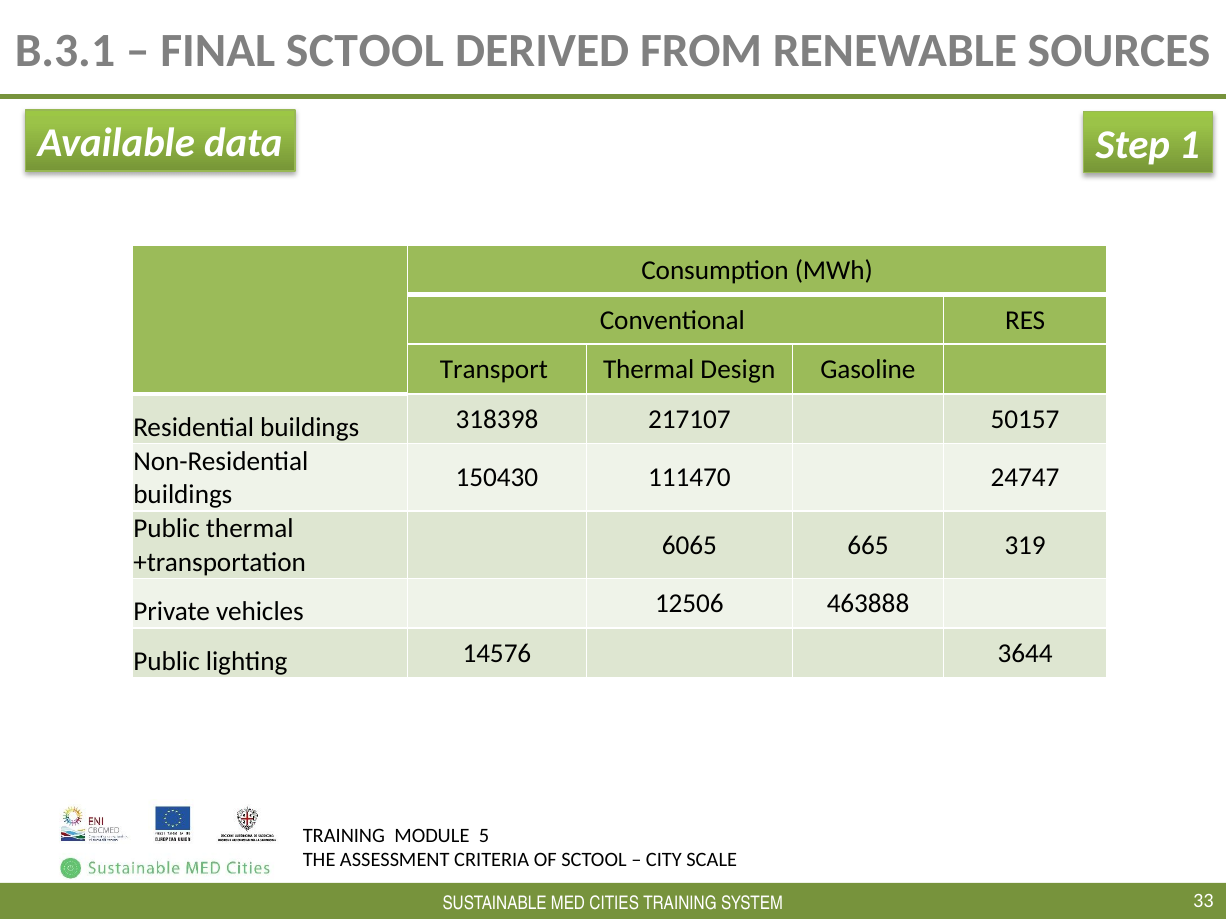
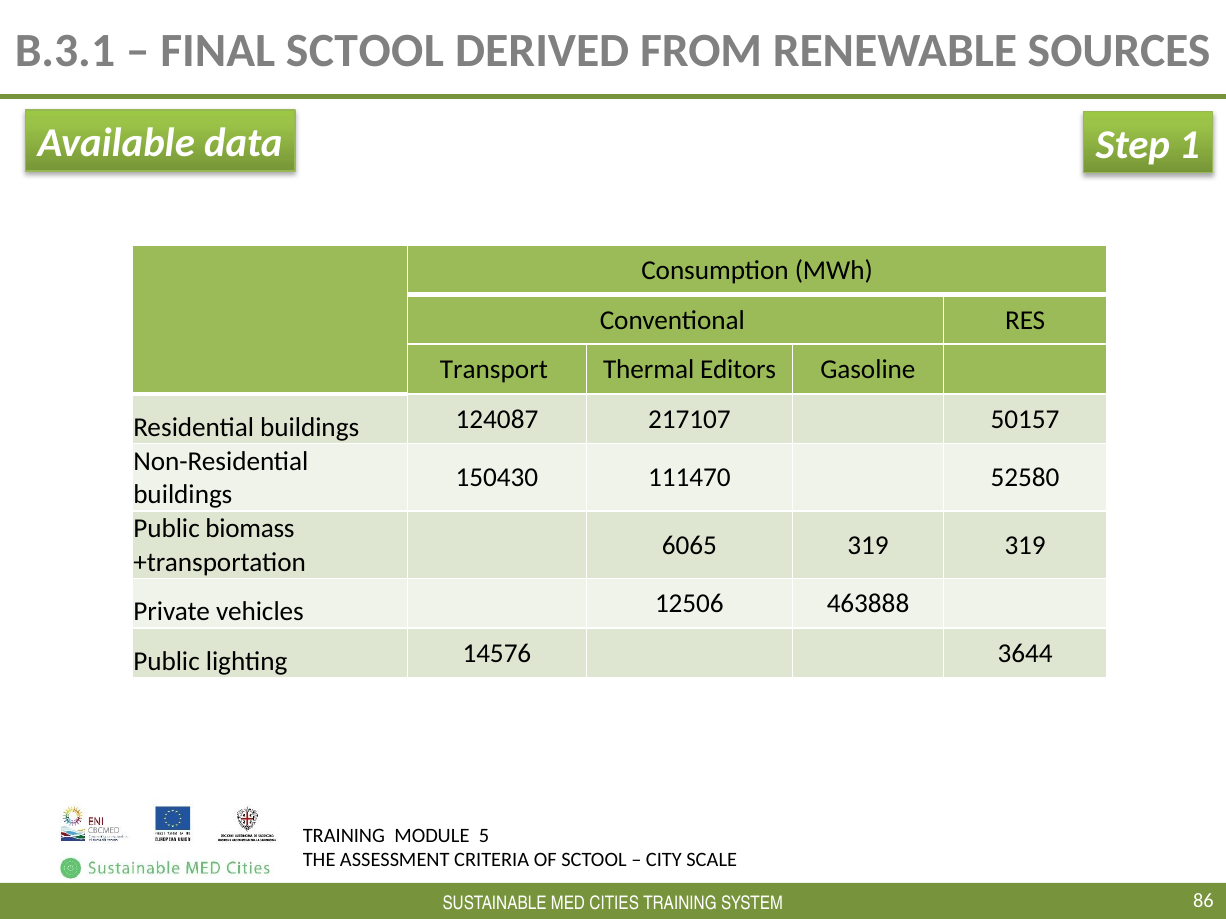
Design: Design -> Editors (738, 370)
318398: 318398 -> 124087 (497, 420)
24747: 24747 -> 52580 (1025, 478)
Public thermal: thermal -> biomass (250, 529)
6065 665: 665 -> 319 (868, 546)
33: 33 -> 86 (1203, 902)
